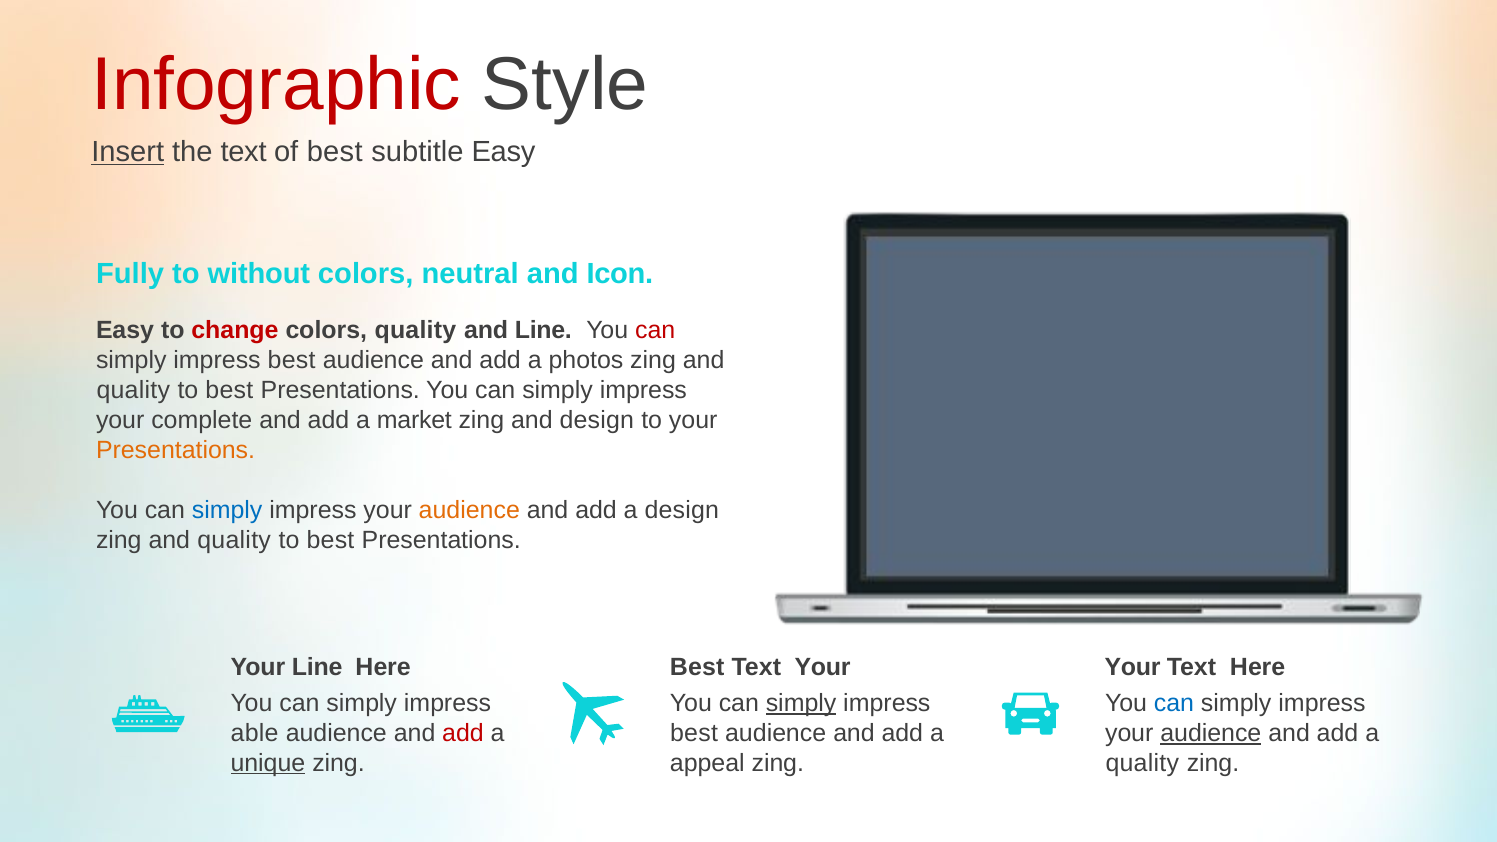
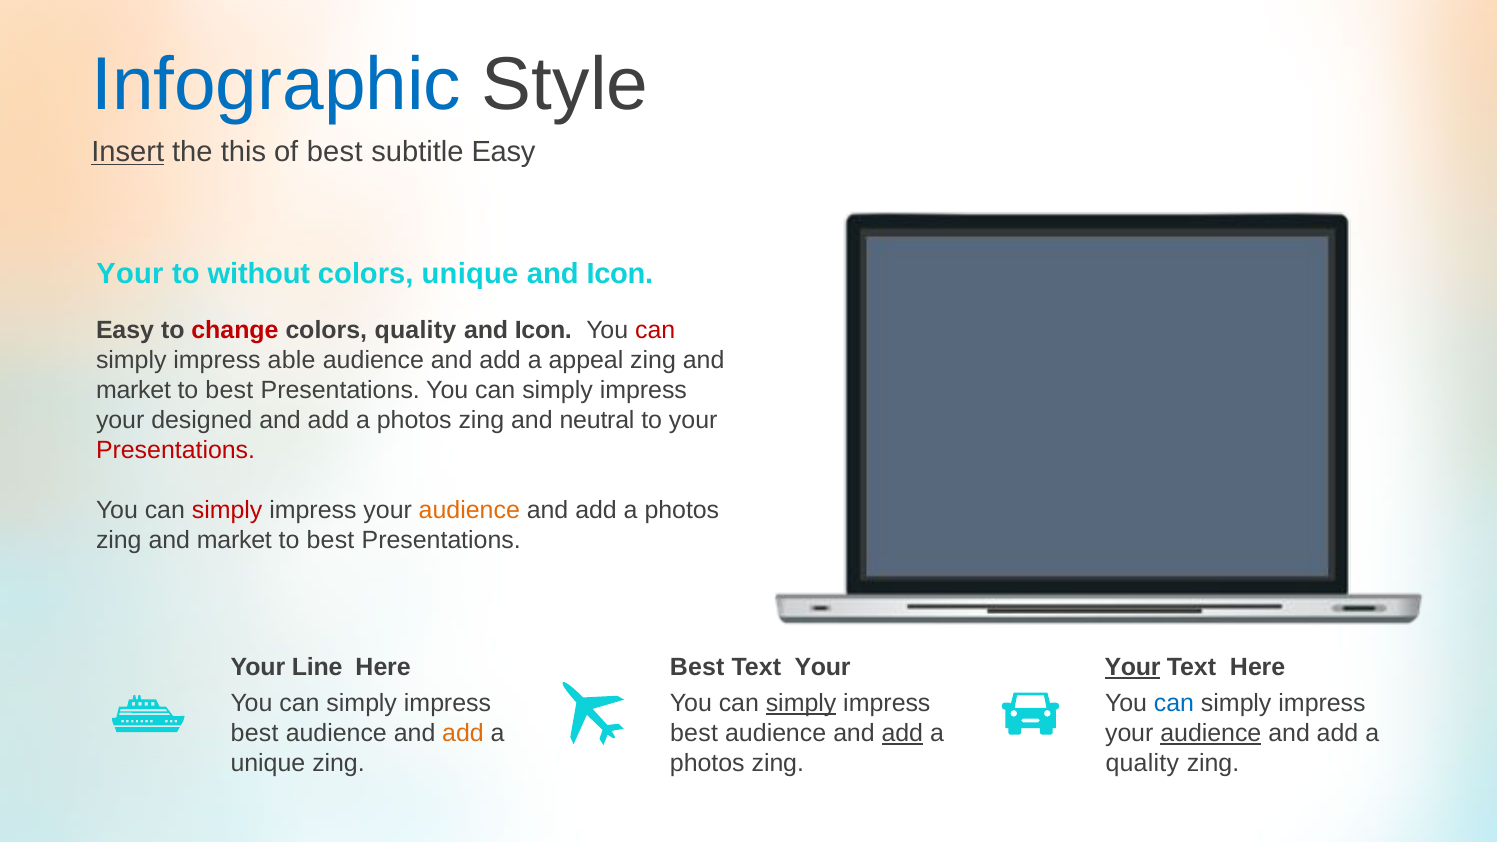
Infographic colour: red -> blue (276, 84)
the text: text -> this (243, 152)
Fully: Fully -> Your (130, 274)
colors neutral: neutral -> unique (470, 274)
Line: Line -> Icon (543, 331)
best: best -> able (292, 361)
photos: photos -> appeal (586, 361)
quality: quality -> market (134, 391)
complete: complete -> designed (202, 421)
market: market -> photos (414, 421)
and design: design -> neutral (597, 421)
Presentations colour: orange -> red (176, 451)
simply colour: blue -> red (227, 510)
design: design -> photos (682, 510)
quality: quality -> market (234, 540)
Your underline: none -> present (1133, 667)
able: able -> best (255, 733)
add colour: red -> orange (463, 733)
add underline: none -> present (902, 733)
unique underline: present -> none (268, 763)
appeal: appeal -> photos (707, 763)
